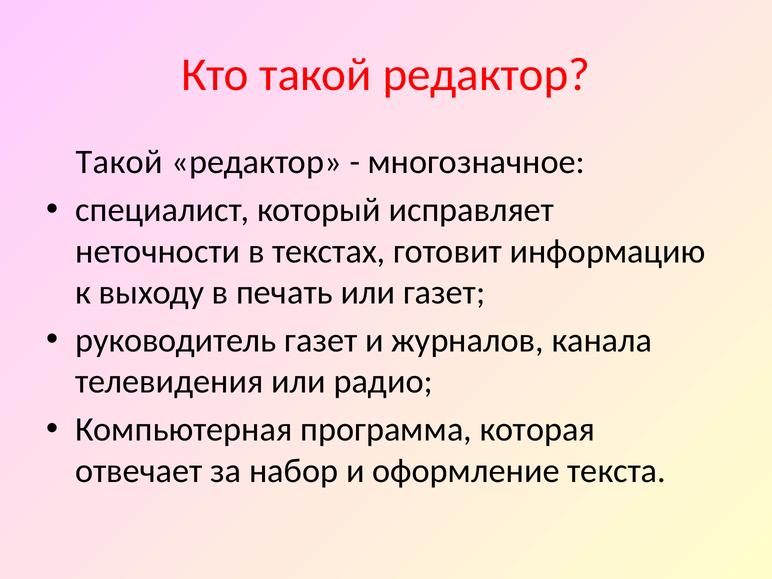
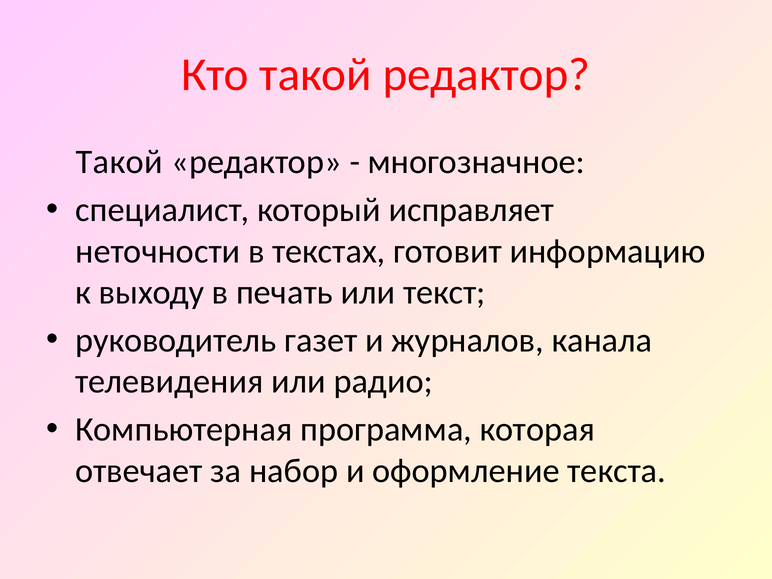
или газет: газет -> текст (444, 292)
